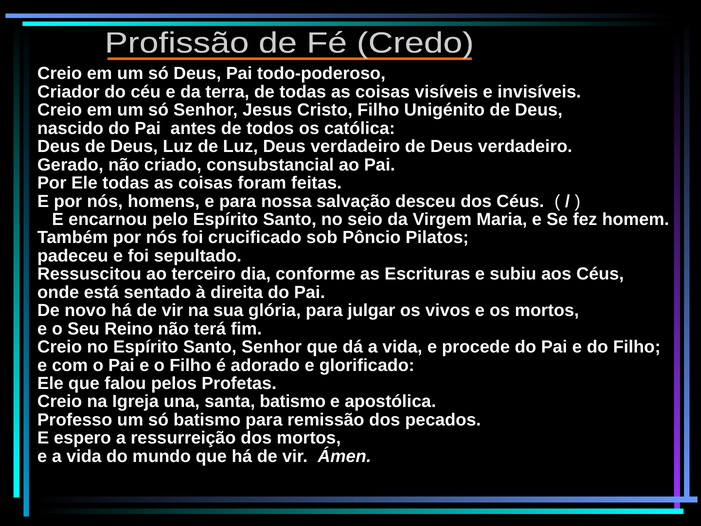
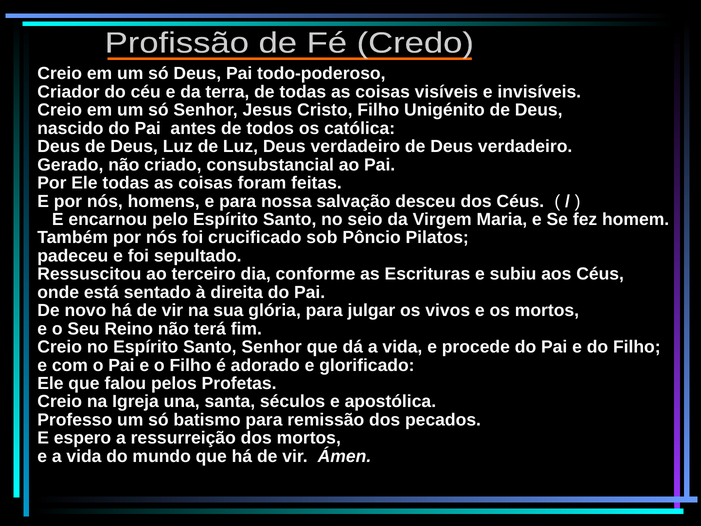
santa batismo: batismo -> séculos (293, 402)
